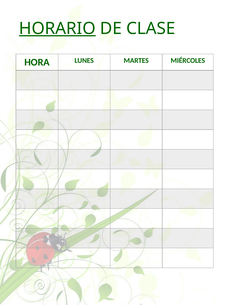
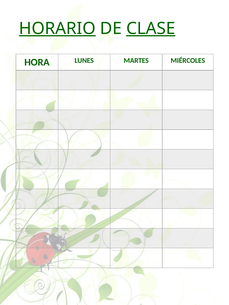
CLASE underline: none -> present (151, 28)
